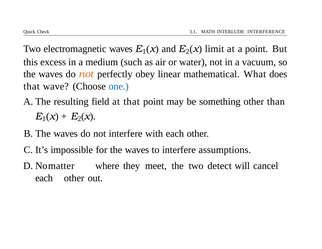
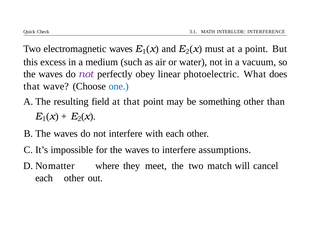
limit: limit -> must (215, 49)
not colour: orange -> purple (86, 74)
mathematical: mathematical -> photoelectric (211, 74)
detect: detect -> match (220, 166)
